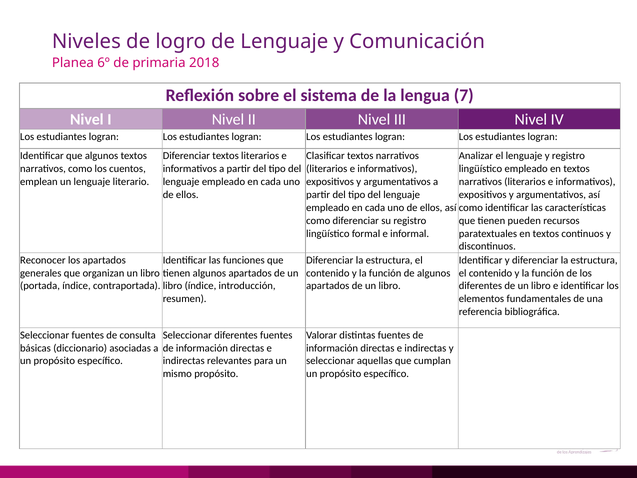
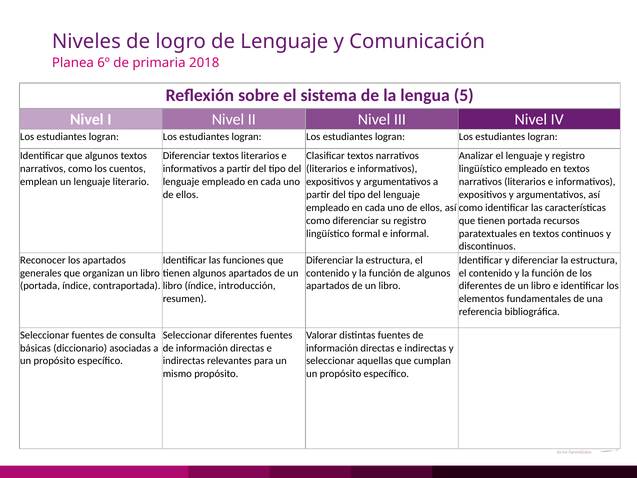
7: 7 -> 5 (464, 96)
tienen pueden: pueden -> portada (524, 220)
